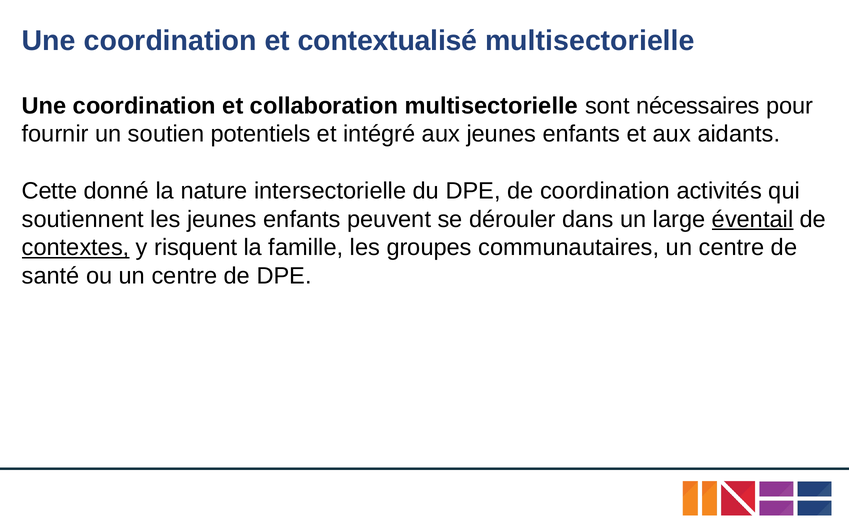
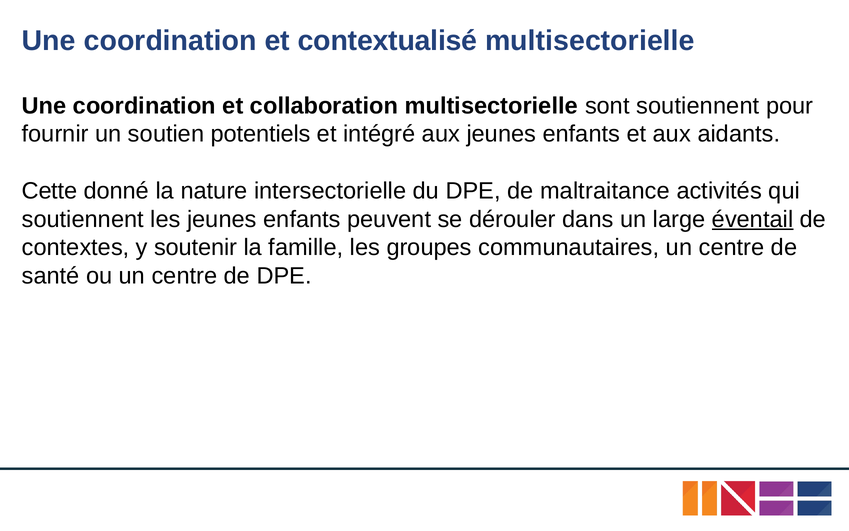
sont nécessaires: nécessaires -> soutiennent (698, 106)
de coordination: coordination -> maltraitance (605, 191)
contextes underline: present -> none (76, 247)
risquent: risquent -> soutenir (196, 247)
